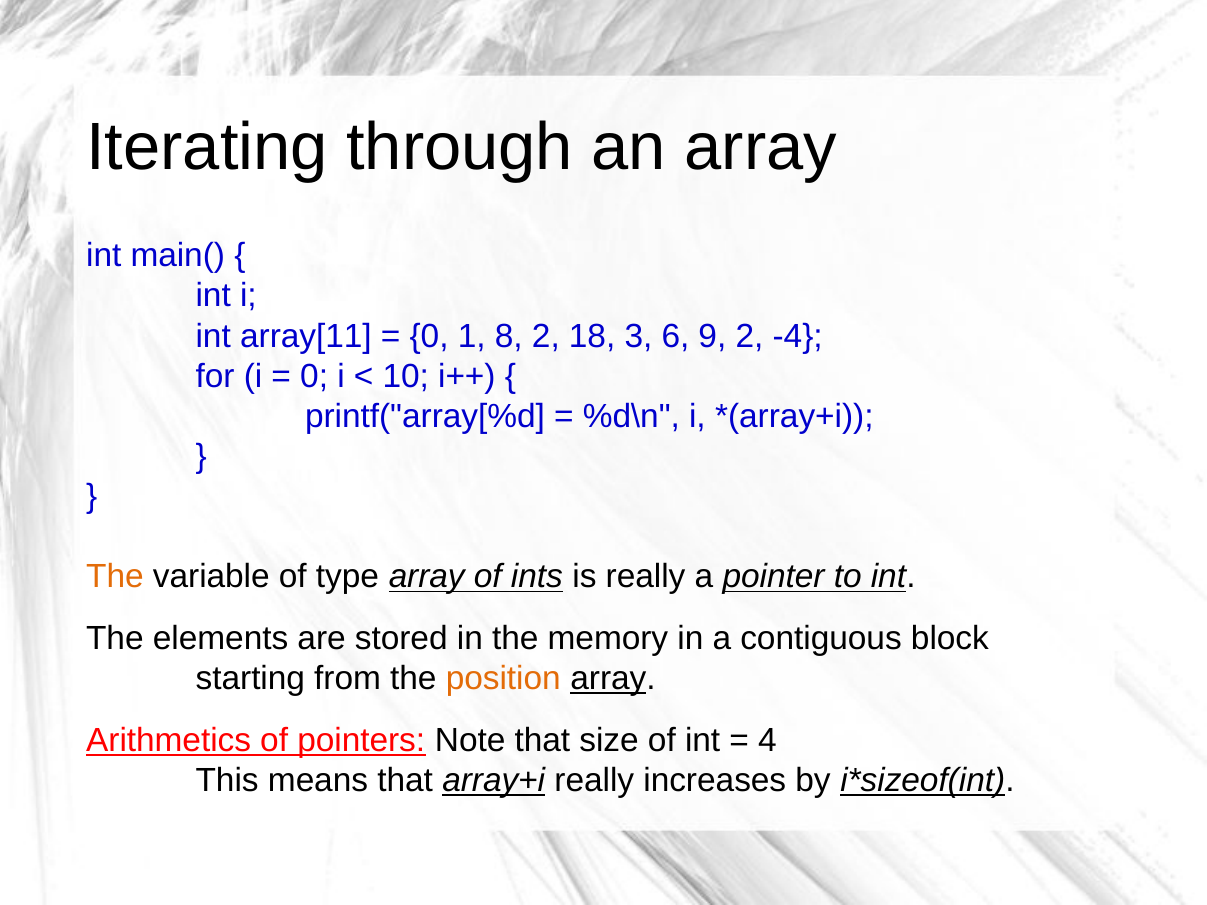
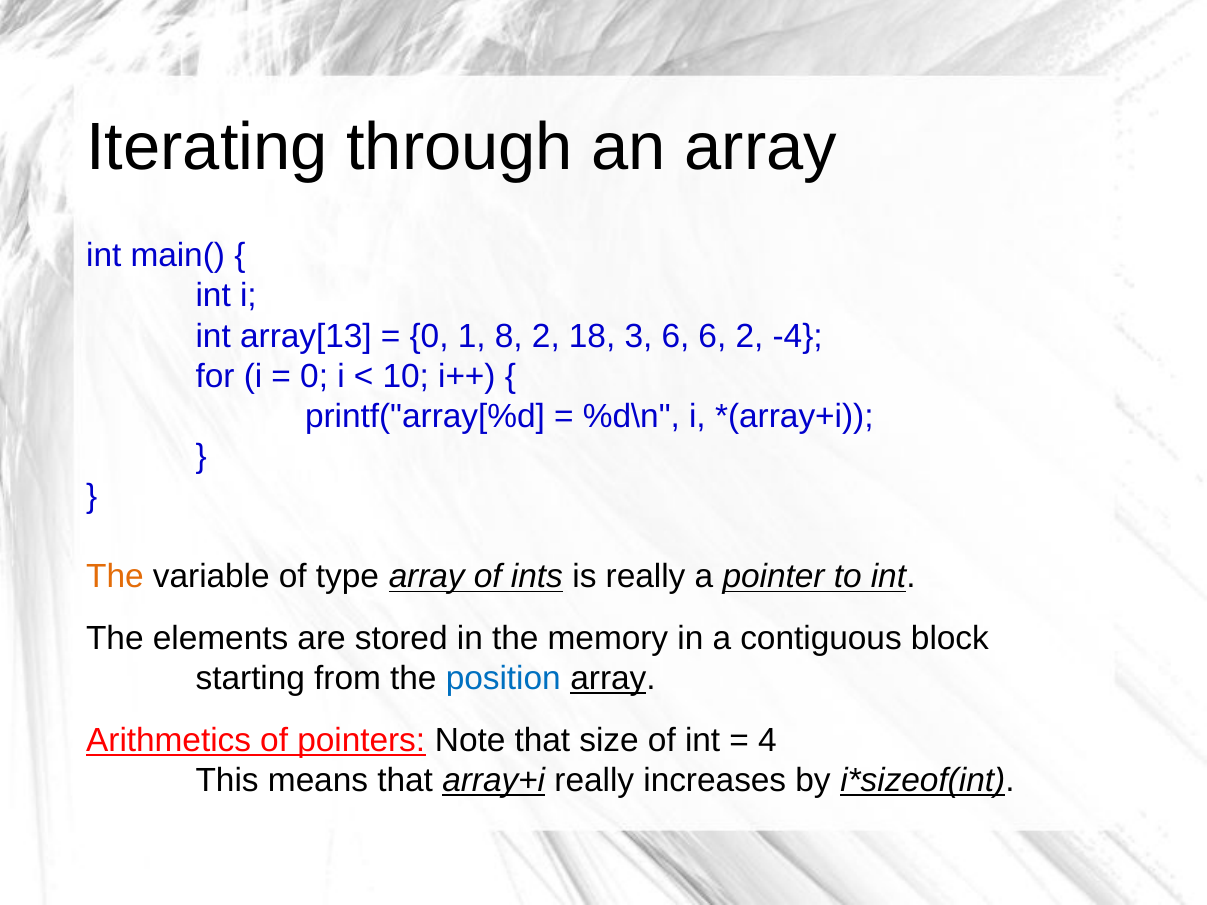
array[11: array[11 -> array[13 (306, 336)
6 9: 9 -> 6 (712, 336)
position colour: orange -> blue (503, 679)
